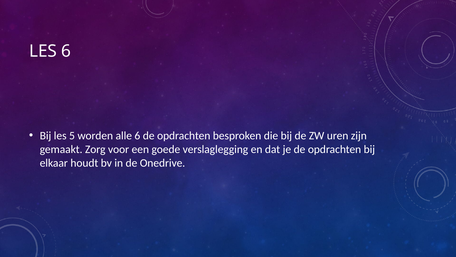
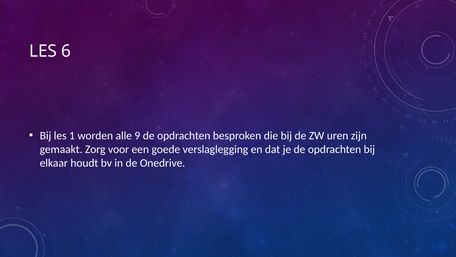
5: 5 -> 1 (72, 135)
alle 6: 6 -> 9 (137, 135)
